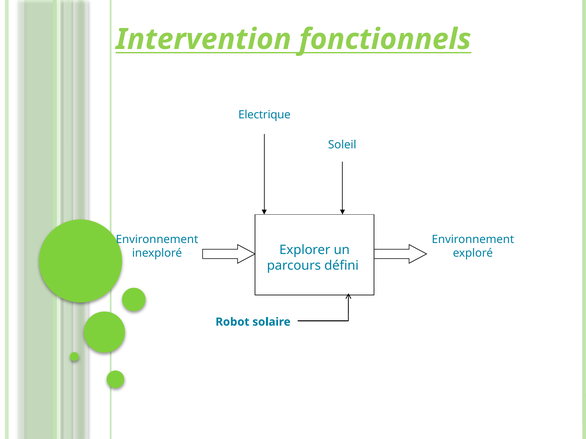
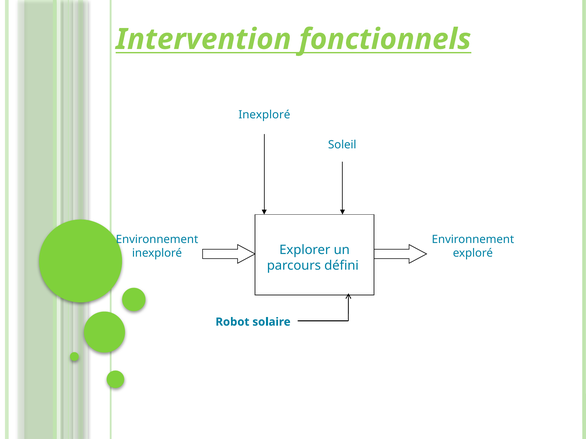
Electrique: Electrique -> Inexploré (264, 115)
